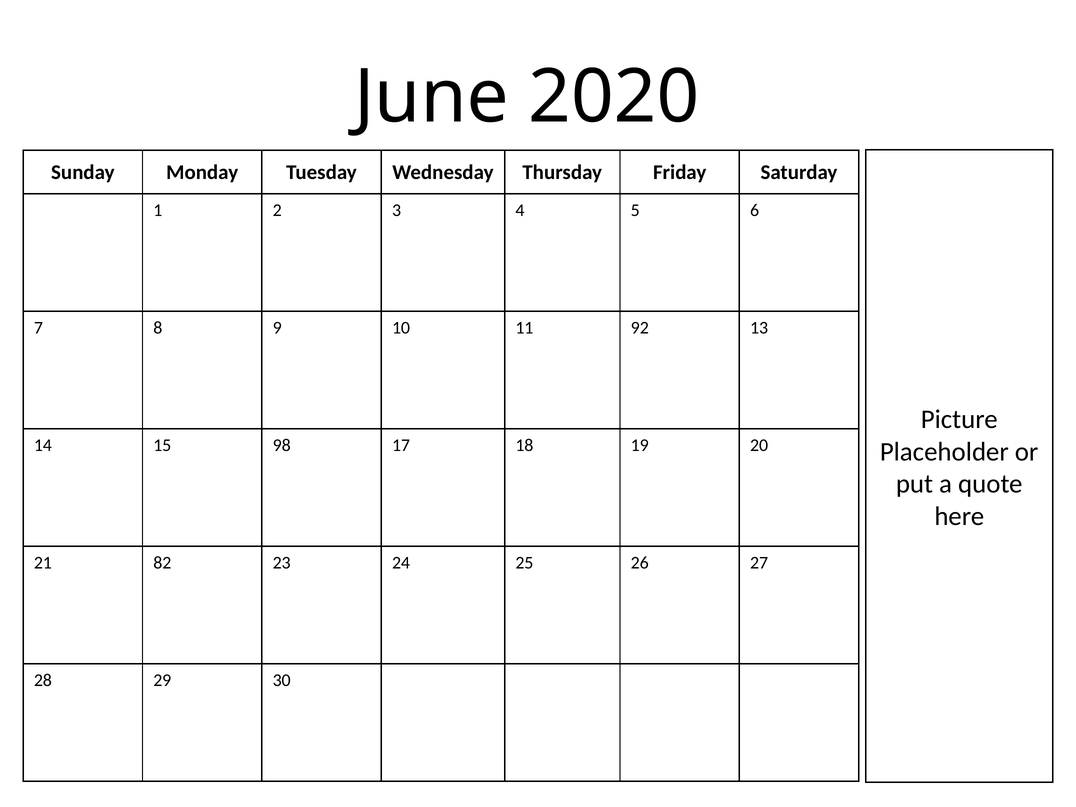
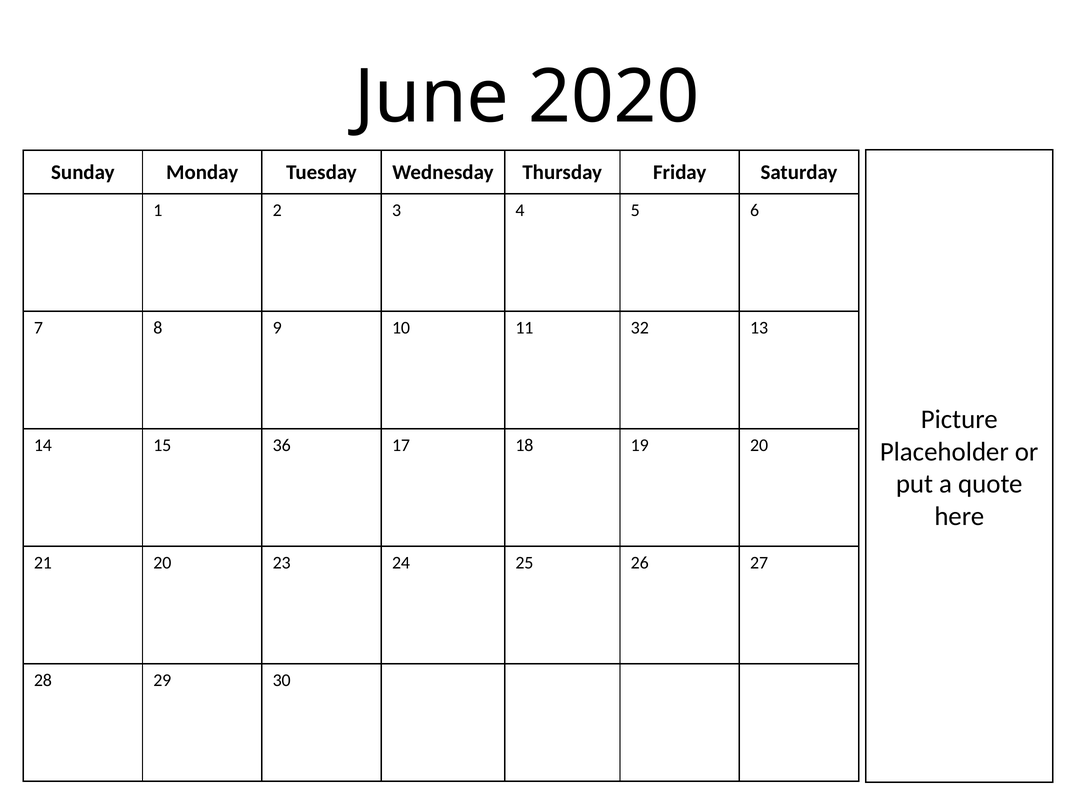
92: 92 -> 32 (640, 328)
98: 98 -> 36 (282, 445)
21 82: 82 -> 20 (162, 563)
